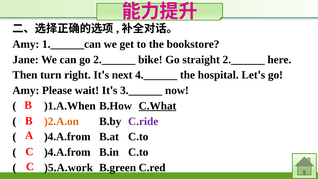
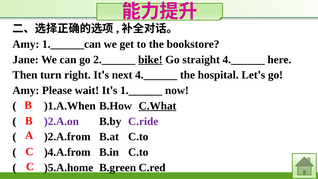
bike underline: none -> present (150, 60)
straight 2.______: 2.______ -> 4.______ (244, 60)
3.______: 3.______ -> 1.______ (141, 90)
)2.A.on colour: orange -> purple (61, 121)
)4.A.from: )4.A.from -> )2.A.from (67, 137)
)5.A.work: )5.A.work -> )5.A.home (69, 167)
